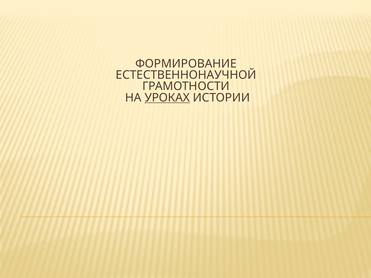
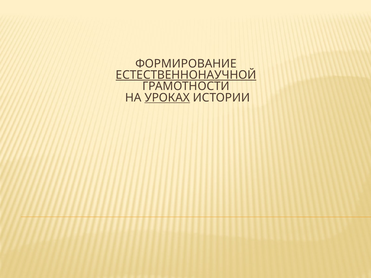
ЕСТЕСТВЕННОНАУЧНОЙ underline: none -> present (186, 75)
